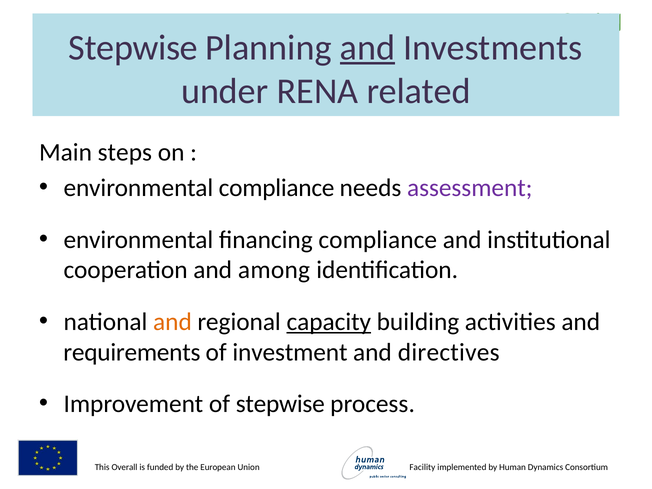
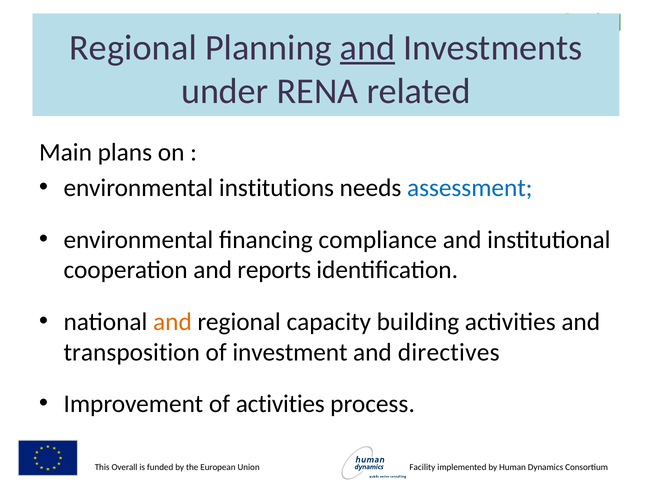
Stepwise: Stepwise -> Regional (133, 48)
steps: steps -> plans (125, 153)
environmental compliance: compliance -> institutions (277, 188)
assessment colour: purple -> blue (470, 188)
among: among -> reports (274, 270)
capacity underline: present -> none (329, 322)
requirements: requirements -> transposition (132, 352)
of stepwise: stepwise -> activities (280, 404)
